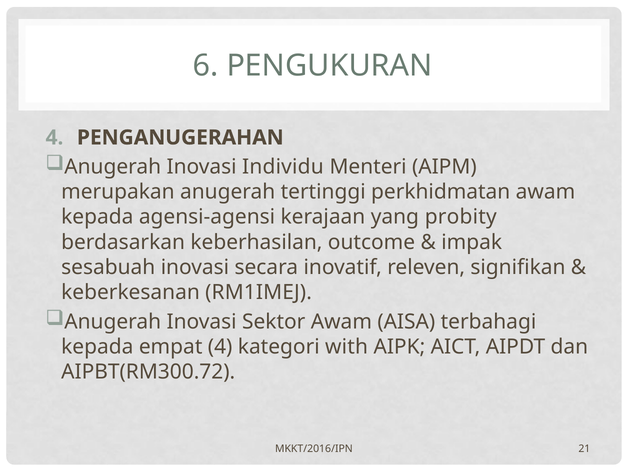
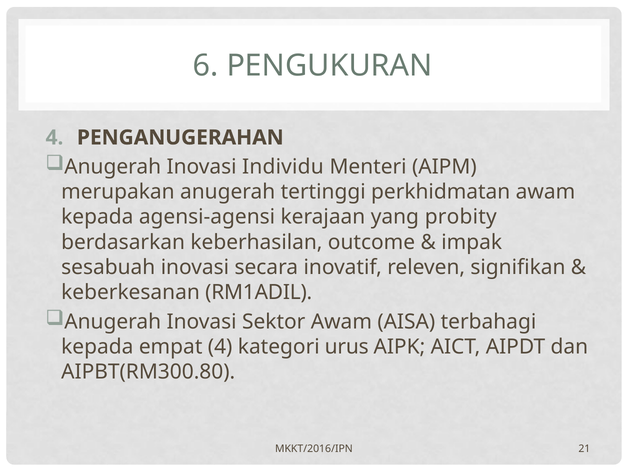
RM1IMEJ: RM1IMEJ -> RM1ADIL (259, 292)
with: with -> urus (347, 347)
AIPBT(RM300.72: AIPBT(RM300.72 -> AIPBT(RM300.80 (148, 372)
